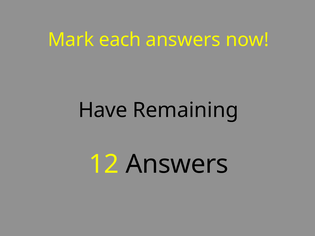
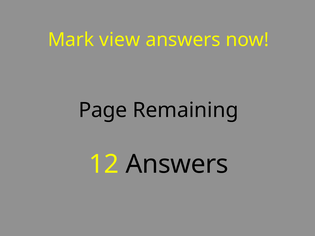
each: each -> view (120, 40)
Have: Have -> Page (103, 110)
